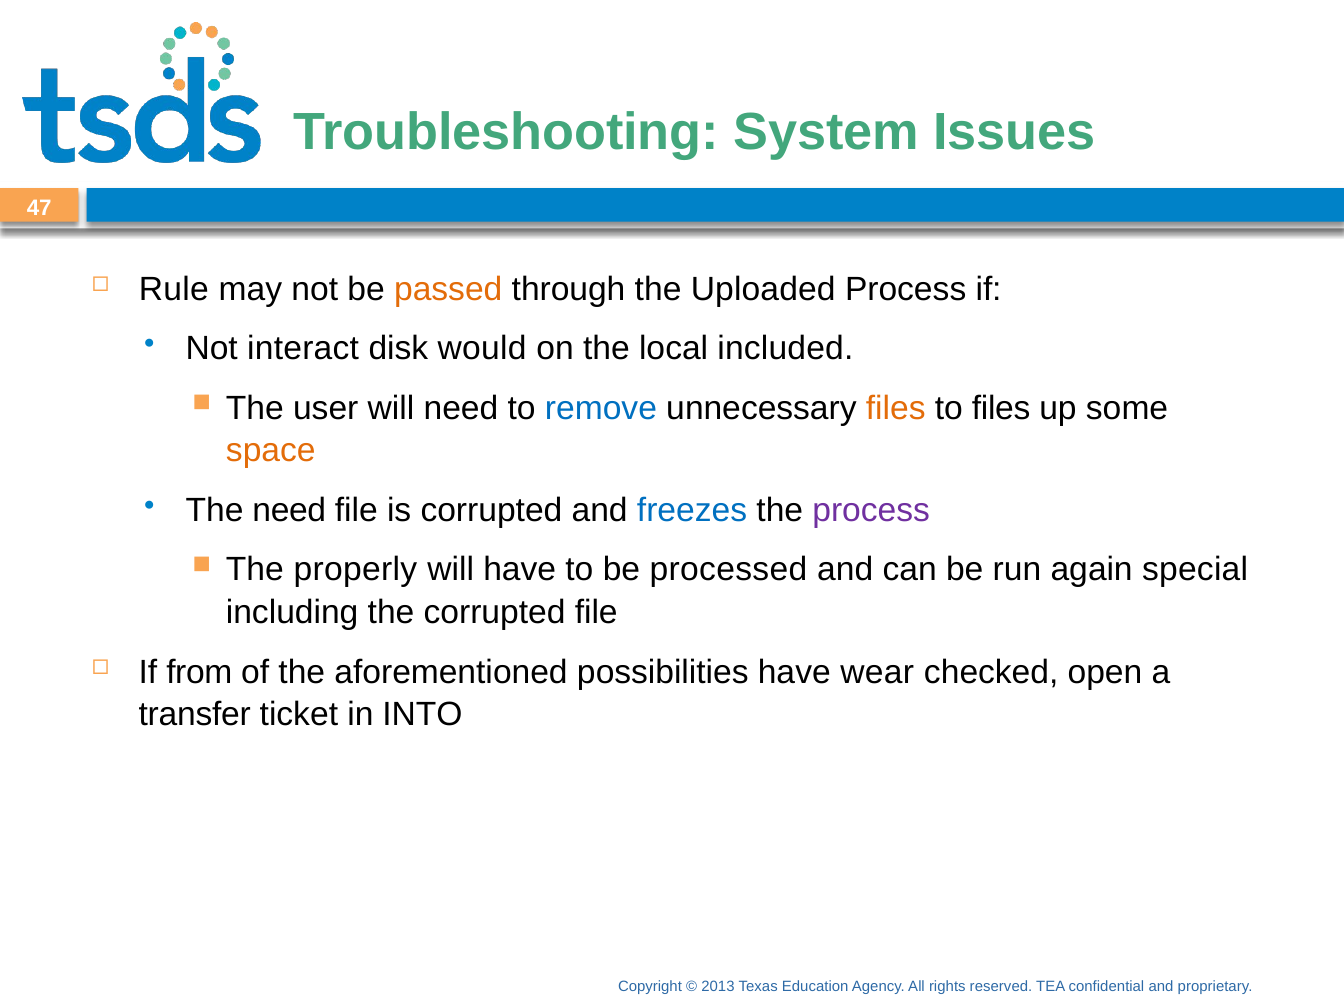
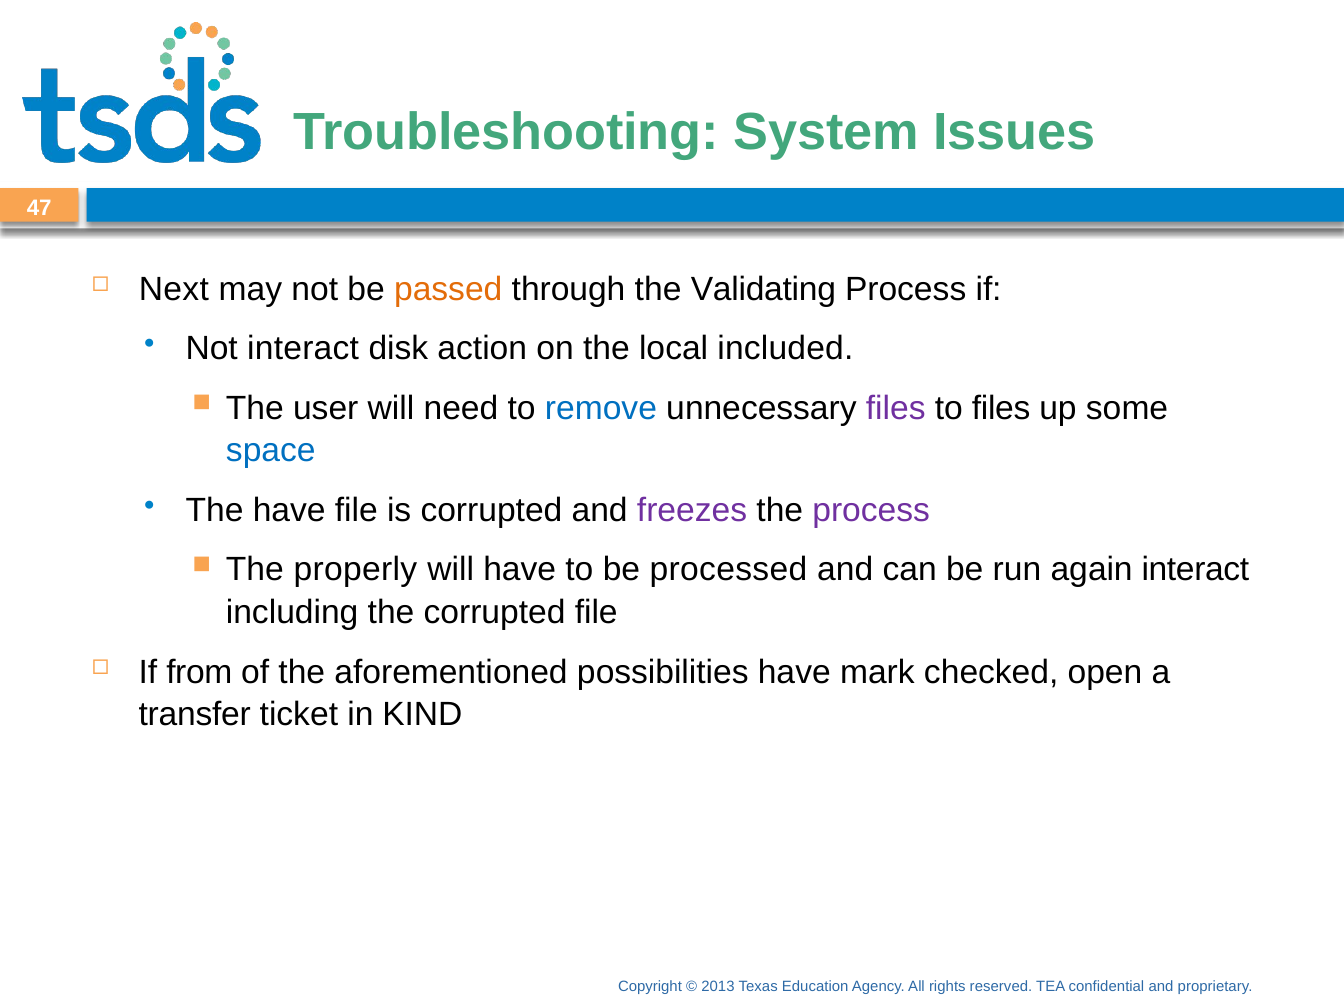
Rule: Rule -> Next (174, 289)
Uploaded: Uploaded -> Validating (763, 289)
would: would -> action (482, 349)
files colour: orange -> purple (896, 408)
space colour: orange -> blue (271, 451)
The need: need -> have (289, 510)
freezes colour: blue -> purple (692, 510)
again special: special -> interact (1195, 570)
wear: wear -> mark (877, 672)
INTO: INTO -> KIND (422, 715)
